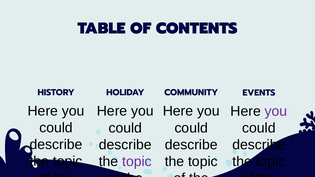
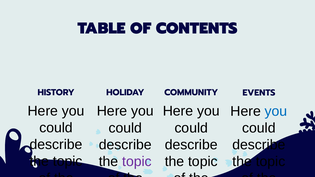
you colour: purple -> blue (276, 111)
